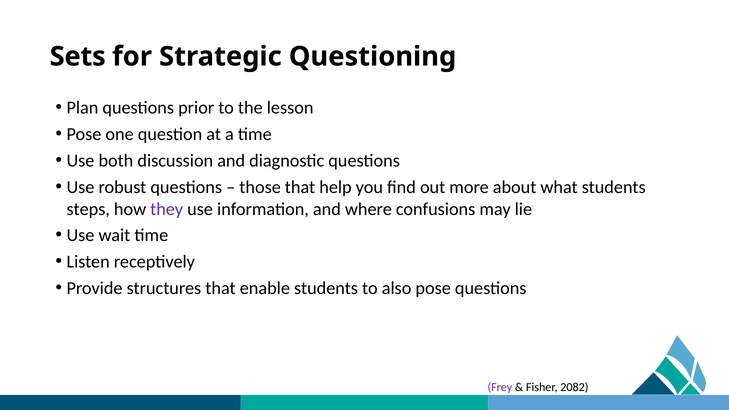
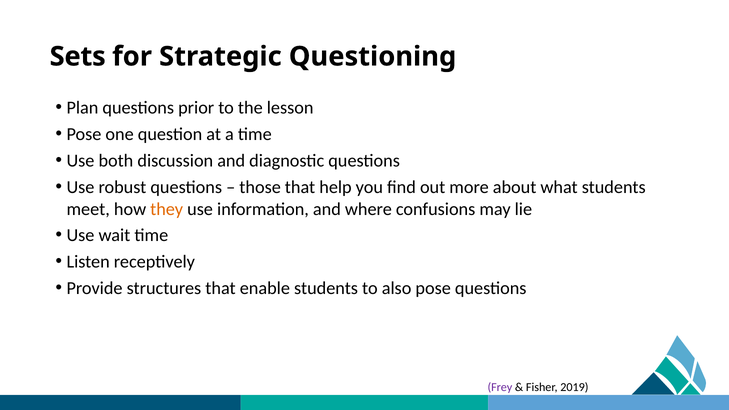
steps: steps -> meet (88, 209)
they colour: purple -> orange (167, 209)
2082: 2082 -> 2019 (574, 387)
